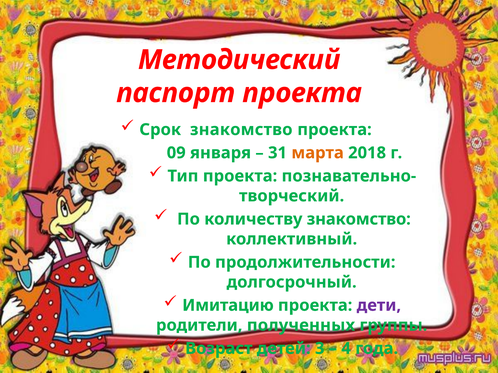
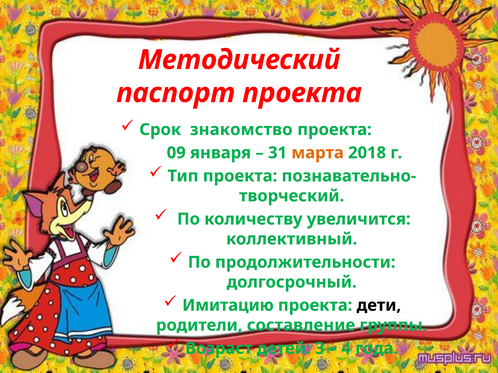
количеству знакомство: знакомство -> увеличится (359, 219)
дети colour: purple -> black (379, 306)
полученных: полученных -> составление (301, 326)
